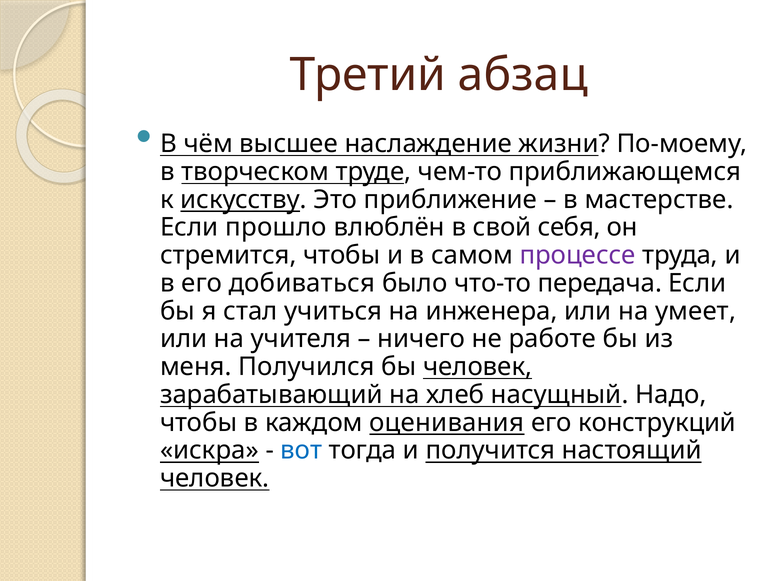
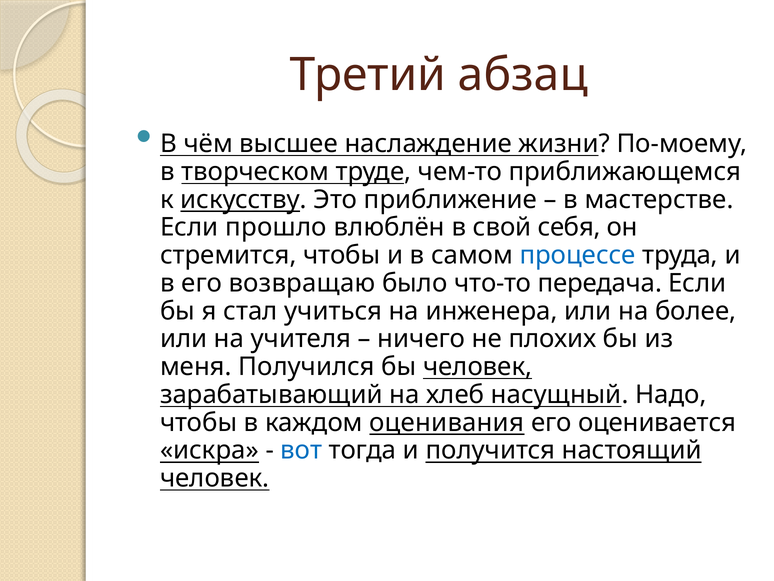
процессе colour: purple -> blue (578, 255)
добиваться: добиваться -> возвращаю (302, 283)
умеет: умеет -> более (696, 311)
работе: работе -> плохих (552, 339)
конструкций: конструкций -> оценивается (657, 422)
